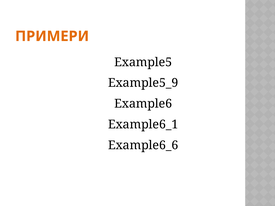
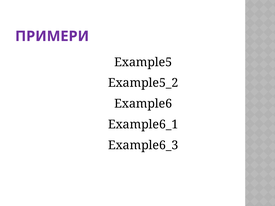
ПРИМЕРИ colour: orange -> purple (52, 36)
Example5_9: Example5_9 -> Example5_2 (143, 83)
Example6_6: Example6_6 -> Example6_3 (143, 145)
